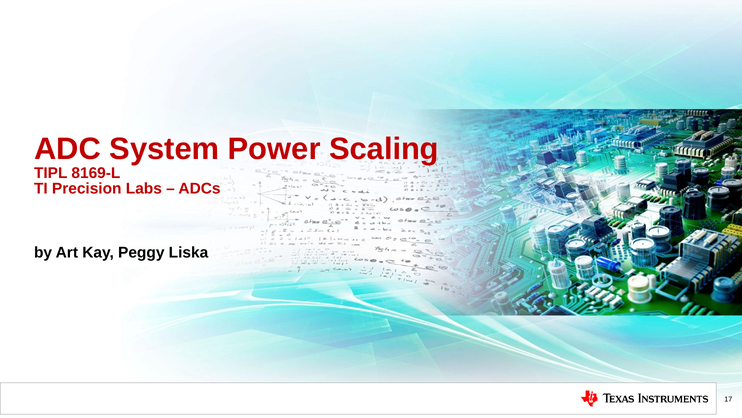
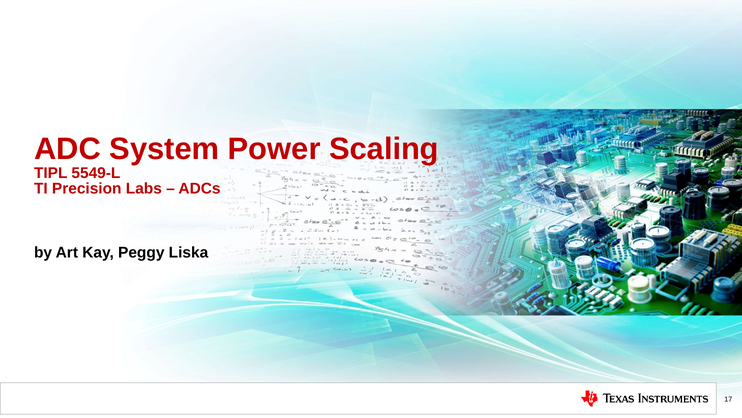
8169-L: 8169-L -> 5549-L (96, 173)
